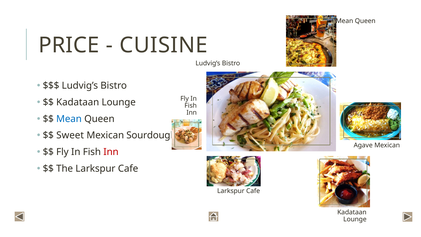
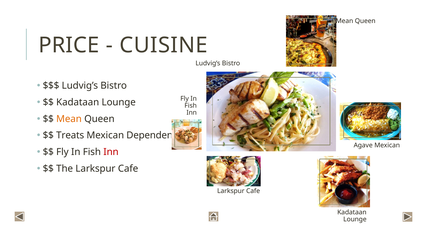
Mean colour: blue -> orange (69, 119)
Sweet: Sweet -> Treats (70, 135)
Sourdough: Sourdough -> Dependent (151, 135)
